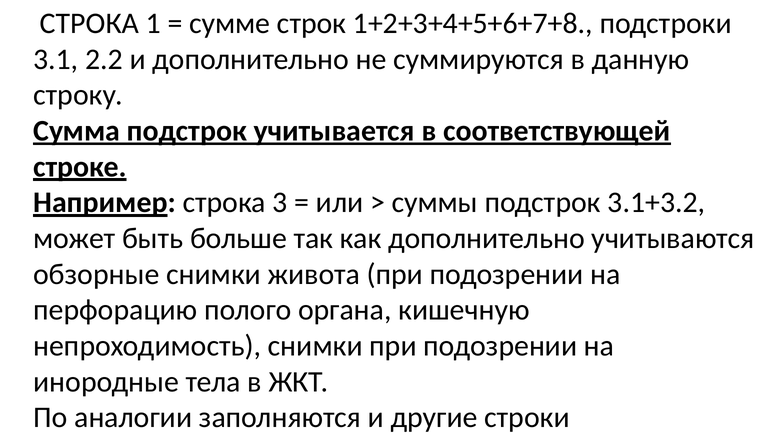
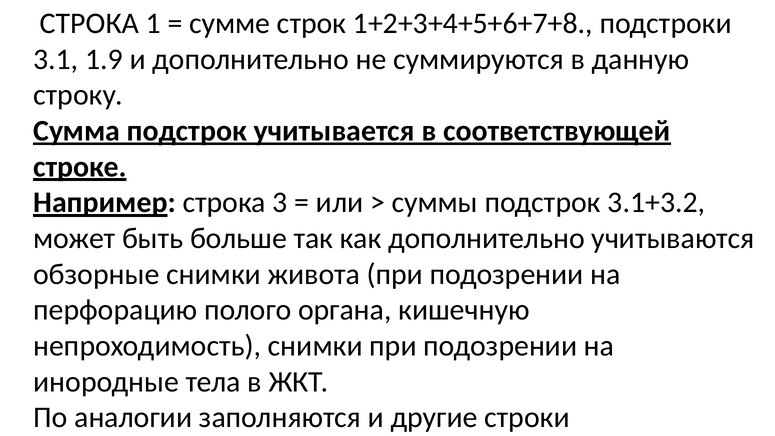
2.2: 2.2 -> 1.9 (104, 59)
